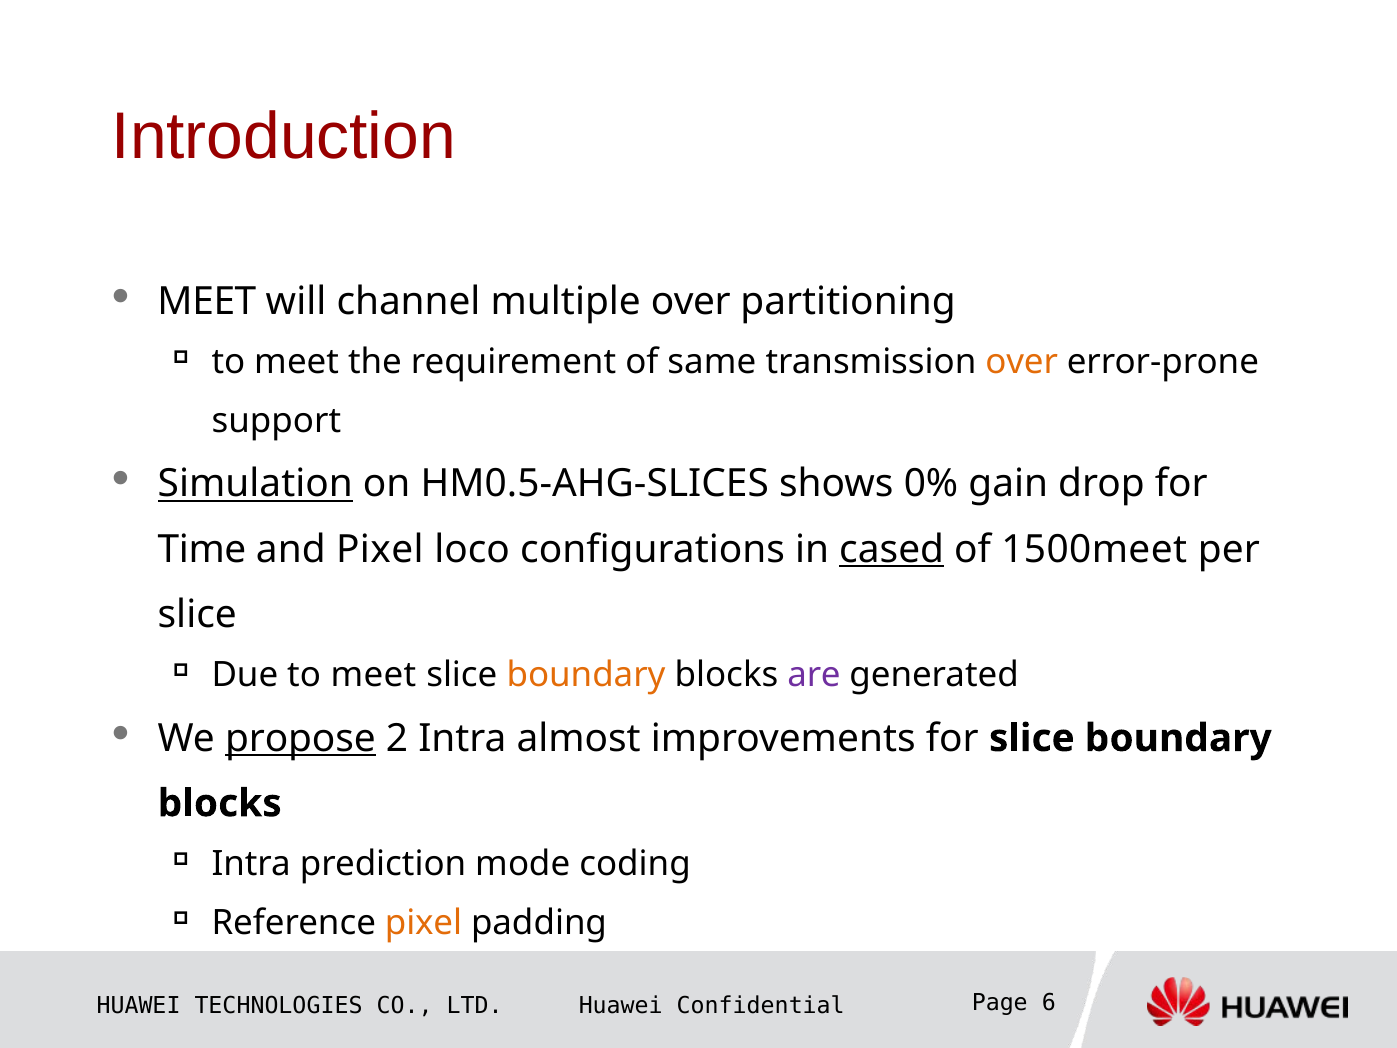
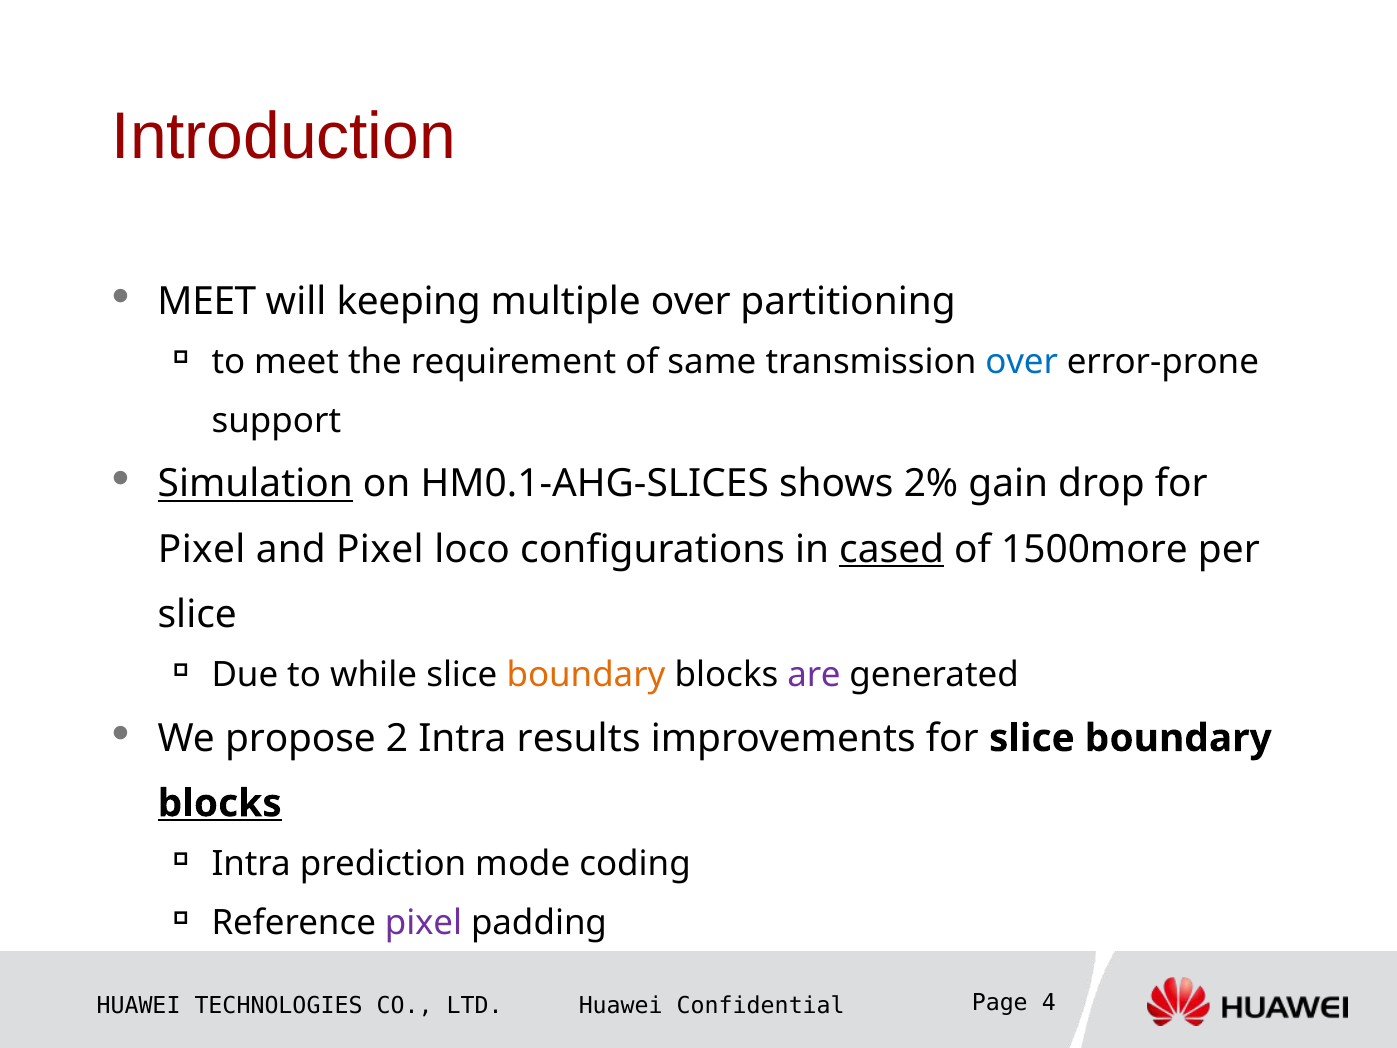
channel: channel -> keeping (409, 302)
over colour: orange -> blue (1022, 362)
HM0.5-AHG-SLICES: HM0.5-AHG-SLICES -> HM0.1-AHG-SLICES (595, 484)
0%: 0% -> 2% (931, 484)
Time: Time -> Pixel (202, 549)
1500meet: 1500meet -> 1500more (1094, 549)
Due to meet: meet -> while (374, 675)
propose underline: present -> none (300, 738)
almost: almost -> results (579, 738)
blocks underline: none -> present (220, 803)
pixel colour: orange -> purple (423, 923)
6: 6 -> 4 (1049, 1003)
